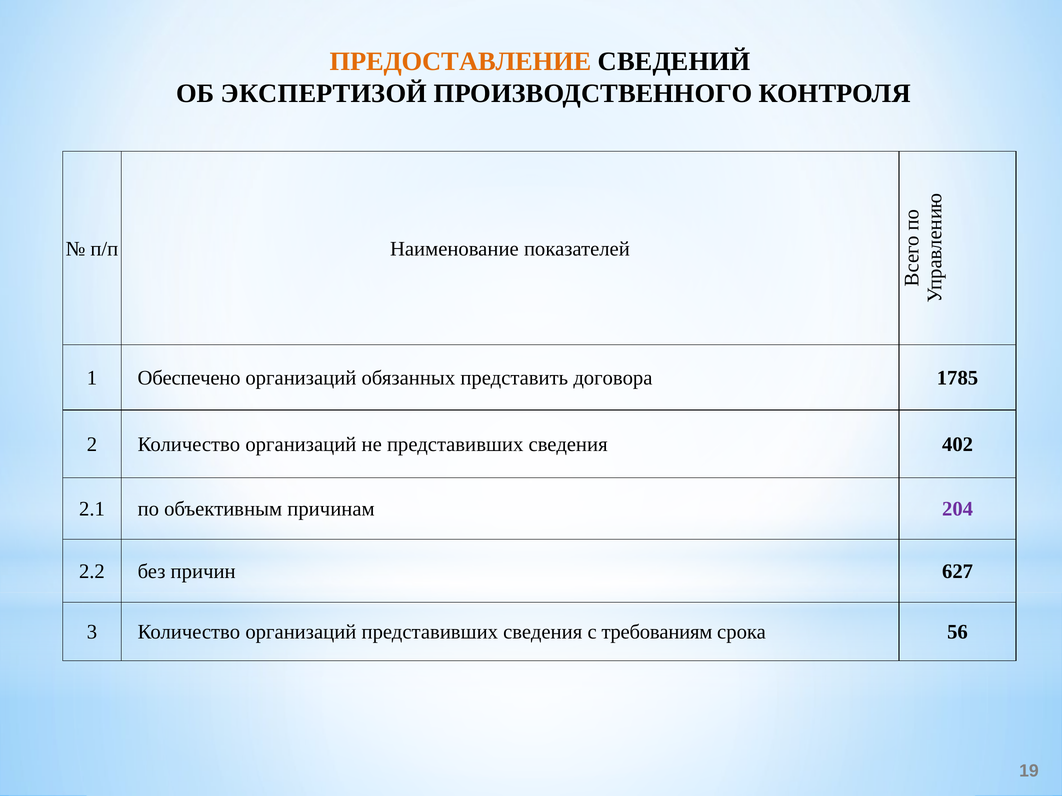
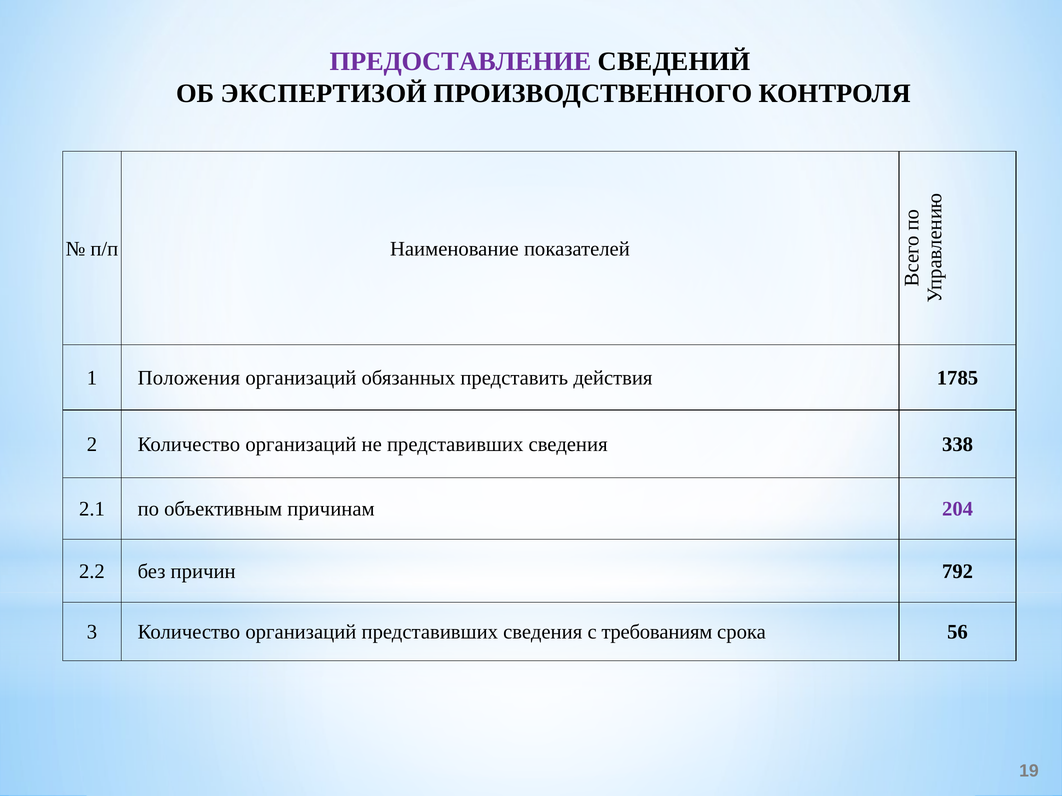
ПРЕДОСТАВЛЕНИЕ colour: orange -> purple (461, 62)
Обеспечено: Обеспечено -> Положения (189, 378)
договора: договора -> действия (613, 378)
402: 402 -> 338 (958, 445)
627: 627 -> 792 (958, 572)
